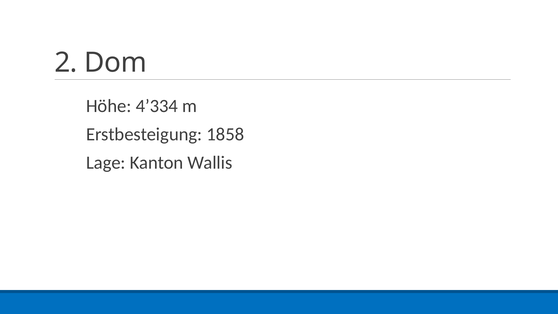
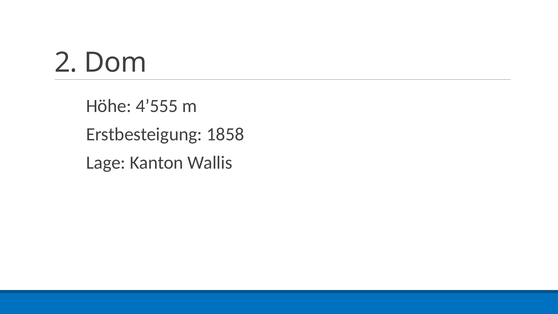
4’334: 4’334 -> 4’555 (157, 106)
